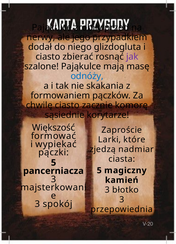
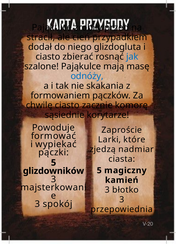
nerwy: nerwy -> stracił (41, 37)
jego: jego -> cień (81, 37)
jak colour: purple -> blue (132, 57)
Większość: Większość -> Powoduje (53, 128)
pancerniacza: pancerniacza -> glizdowników (54, 172)
